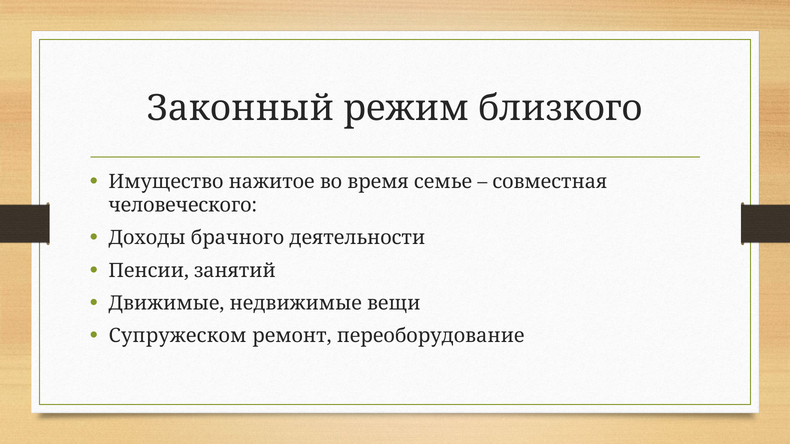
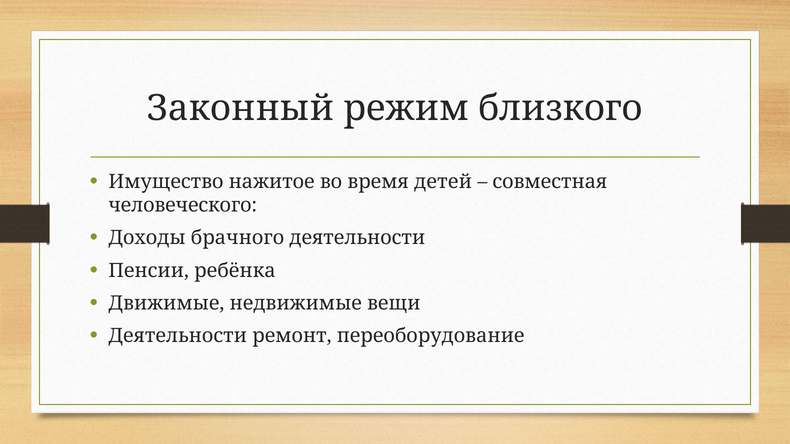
семье: семье -> детей (443, 182)
занятий: занятий -> ребёнка (235, 271)
Супружеском: Супружеском -> Деятельности (178, 336)
